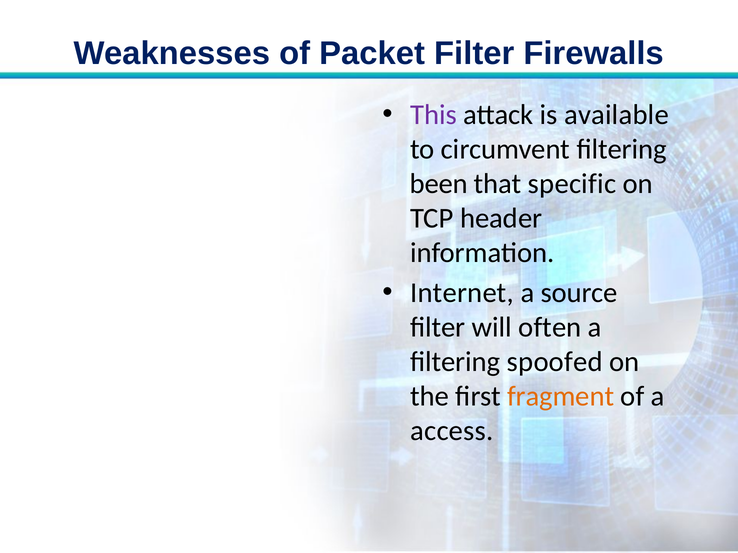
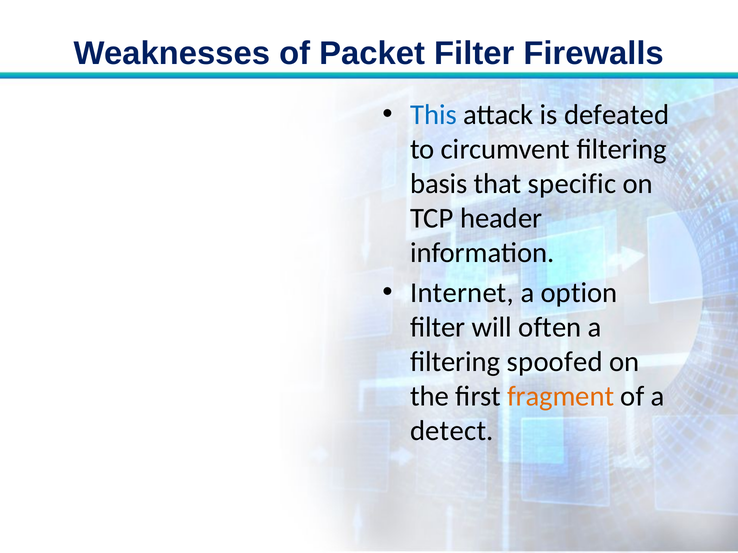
This colour: purple -> blue (433, 115)
available: available -> defeated (617, 115)
been: been -> basis (439, 184)
source: source -> option (579, 293)
access: access -> detect (452, 431)
